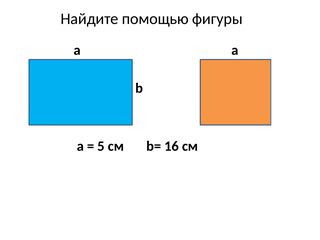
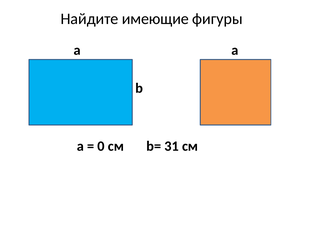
помощью: помощью -> имеющие (155, 19)
5: 5 -> 0 (101, 146)
16: 16 -> 31 (172, 146)
